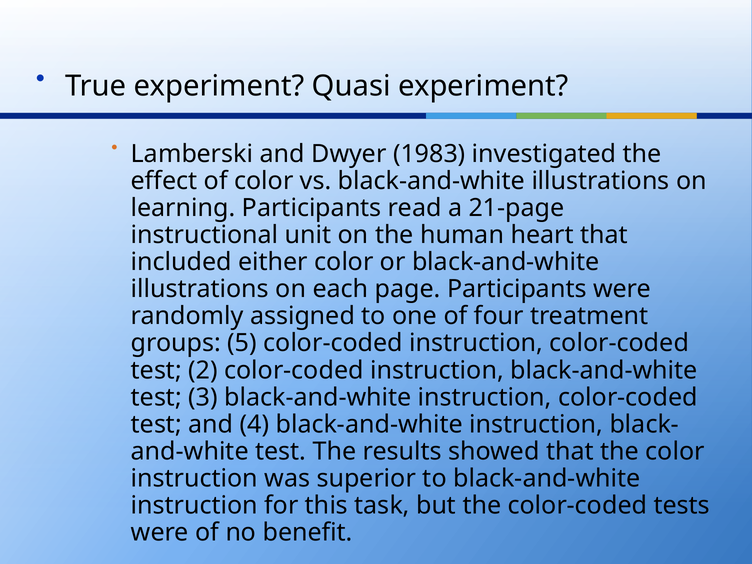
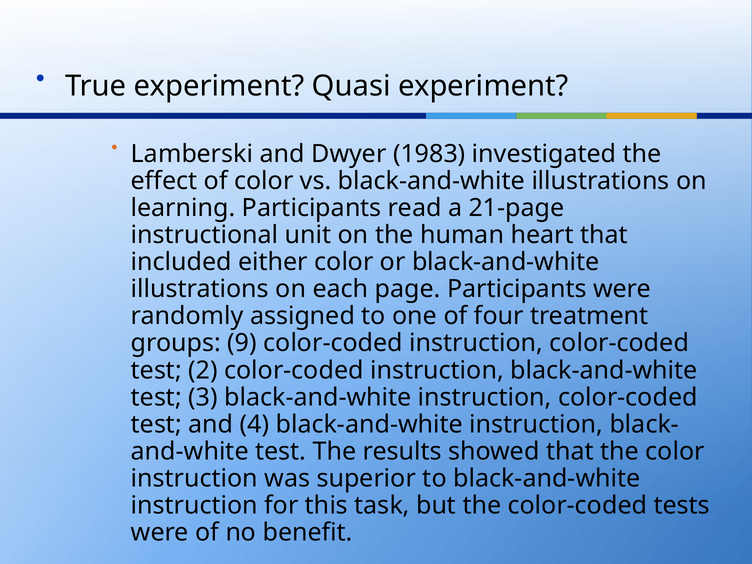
5: 5 -> 9 (242, 343)
